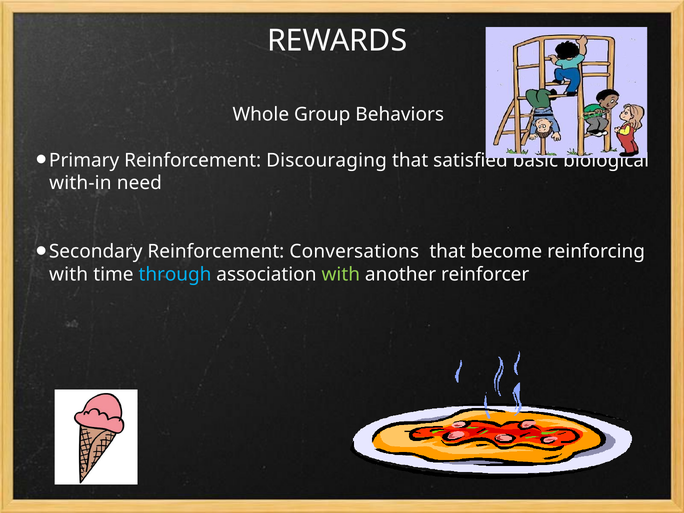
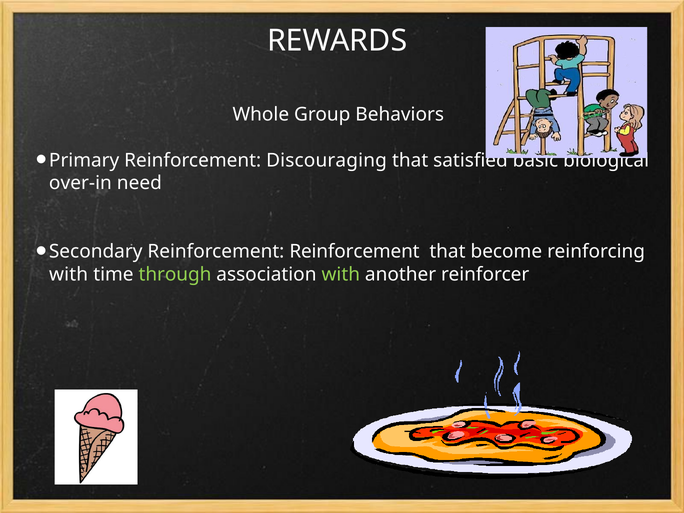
with-in: with-in -> over-in (80, 183)
Reinforcement Conversations: Conversations -> Reinforcement (354, 251)
through colour: light blue -> light green (175, 274)
